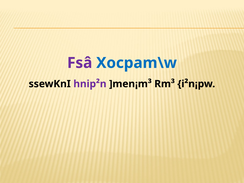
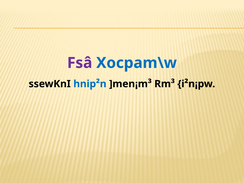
hnip²n colour: purple -> blue (90, 84)
